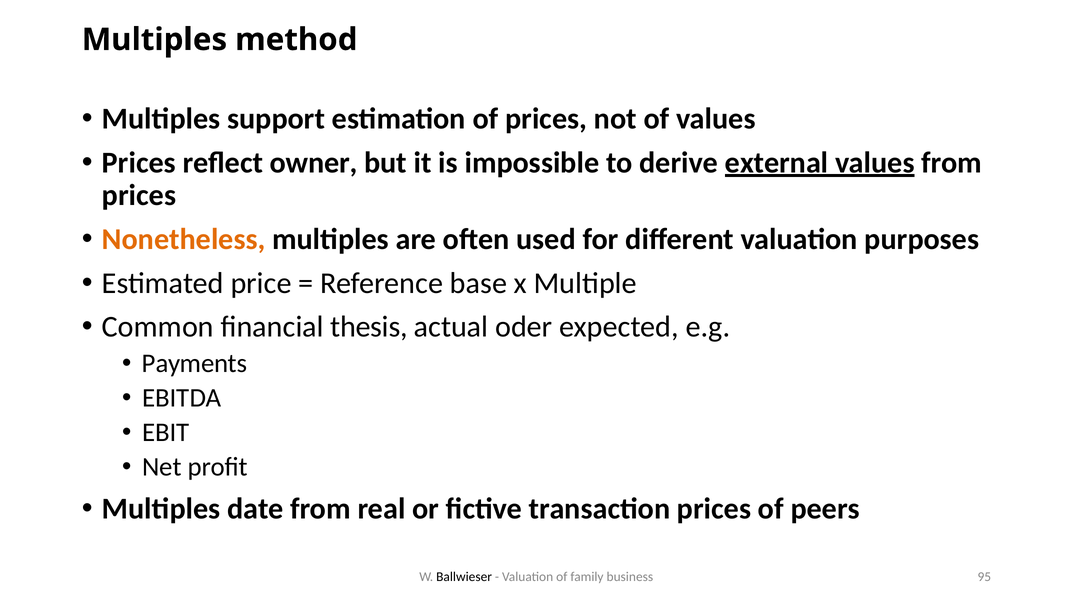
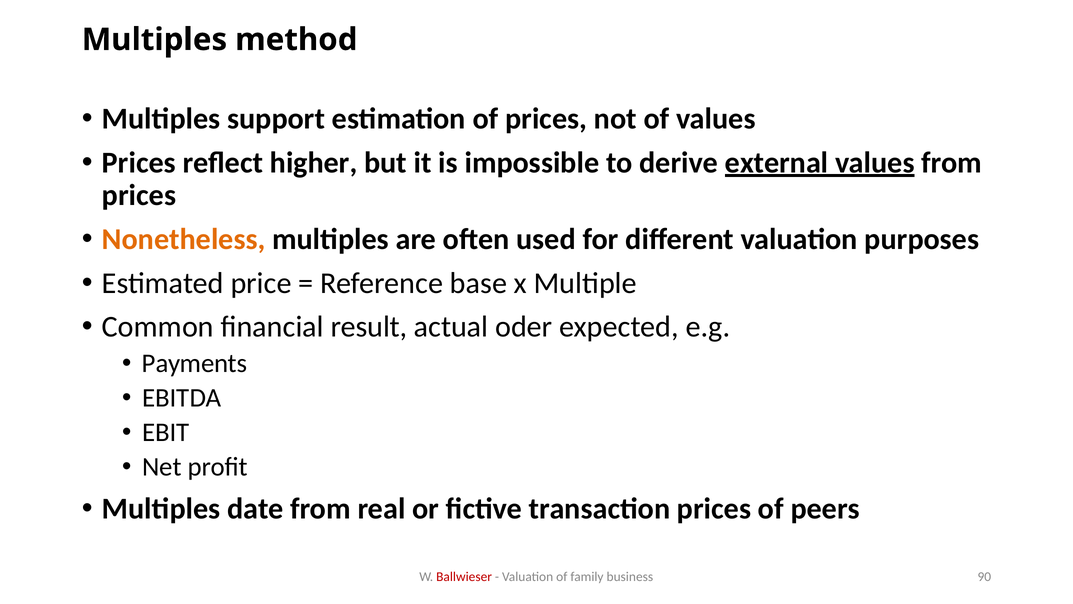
owner: owner -> higher (314, 163)
thesis: thesis -> result (369, 327)
Ballwieser colour: black -> red (464, 576)
95: 95 -> 90 (984, 576)
